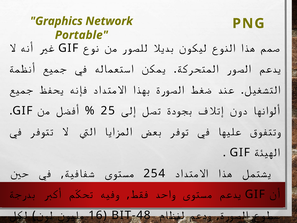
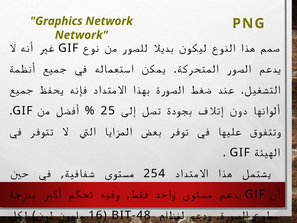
Portable: Portable -> Network (81, 35)
